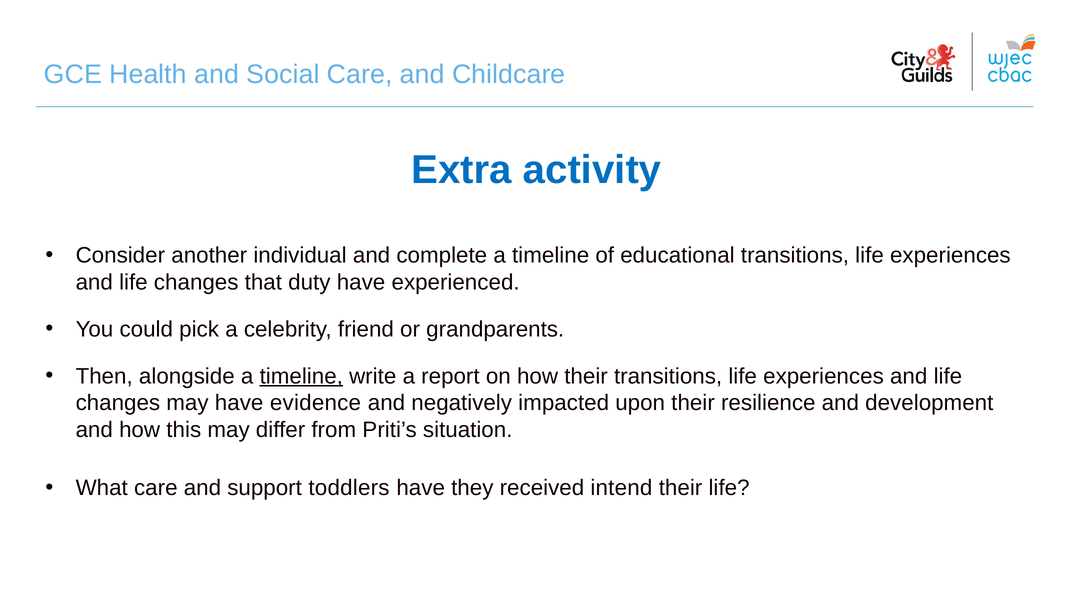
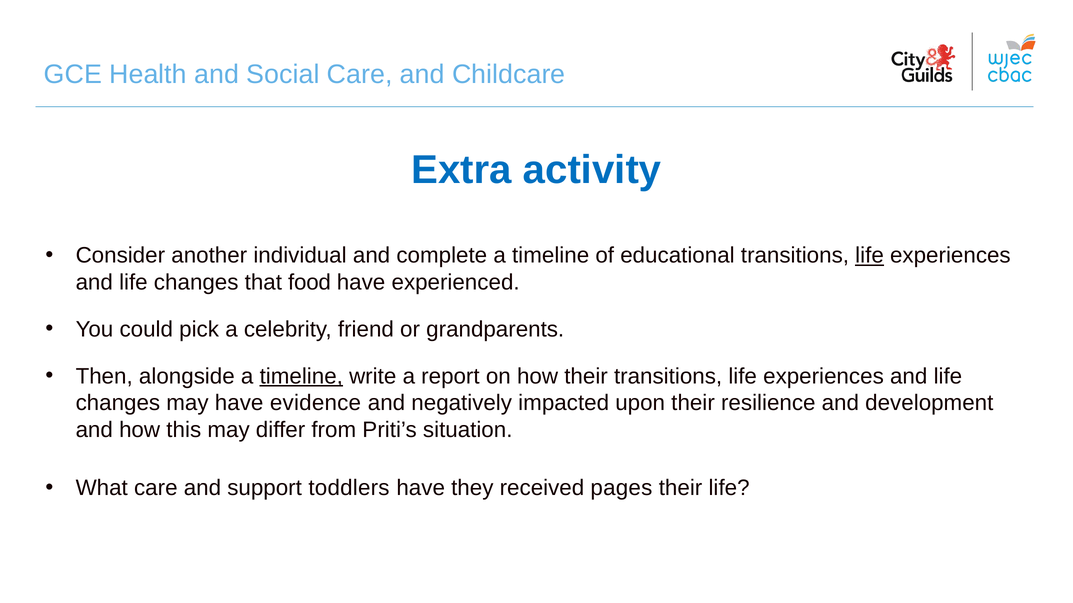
life underline: none -> present (870, 256)
duty: duty -> food (309, 283)
intend: intend -> pages (621, 488)
